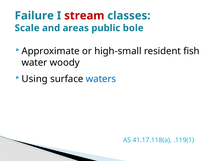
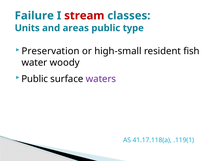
Scale: Scale -> Units (27, 28)
bole: bole -> type (133, 28)
Approximate: Approximate -> Preservation (51, 51)
Using: Using -> Public (35, 79)
waters colour: blue -> purple (101, 79)
